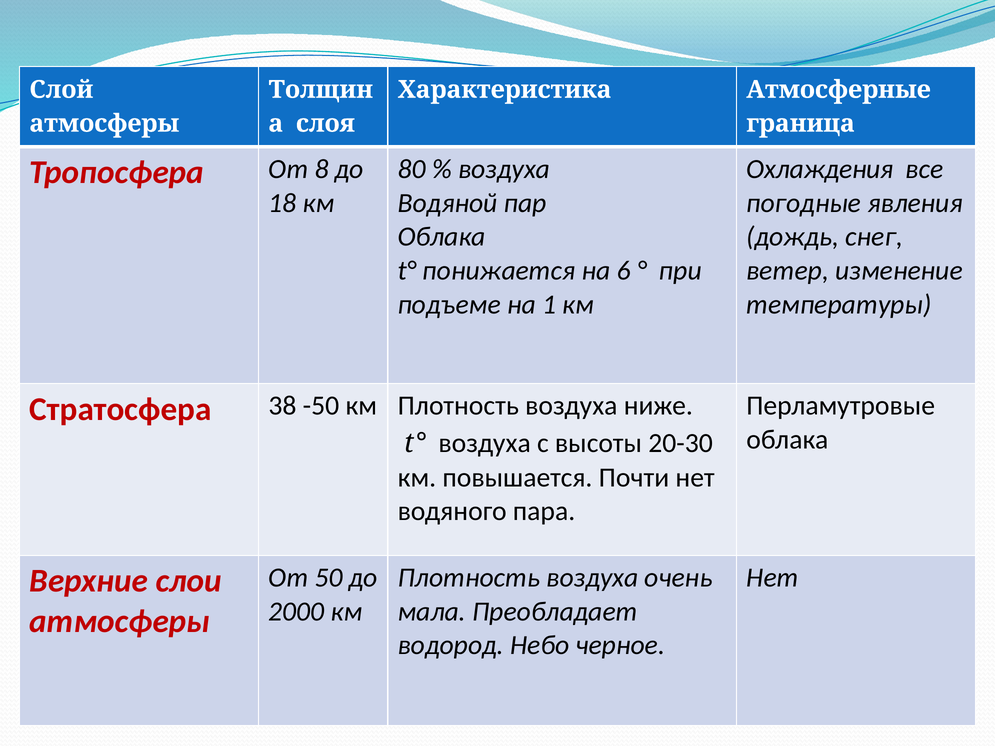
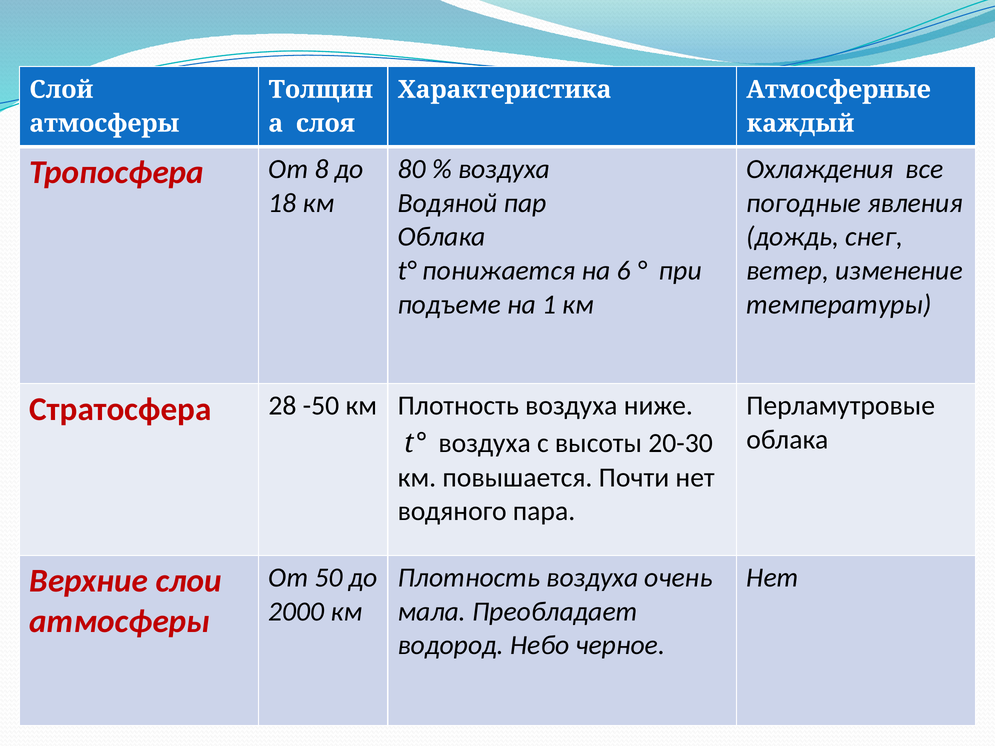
граница: граница -> каждый (800, 124)
38: 38 -> 28 (282, 406)
